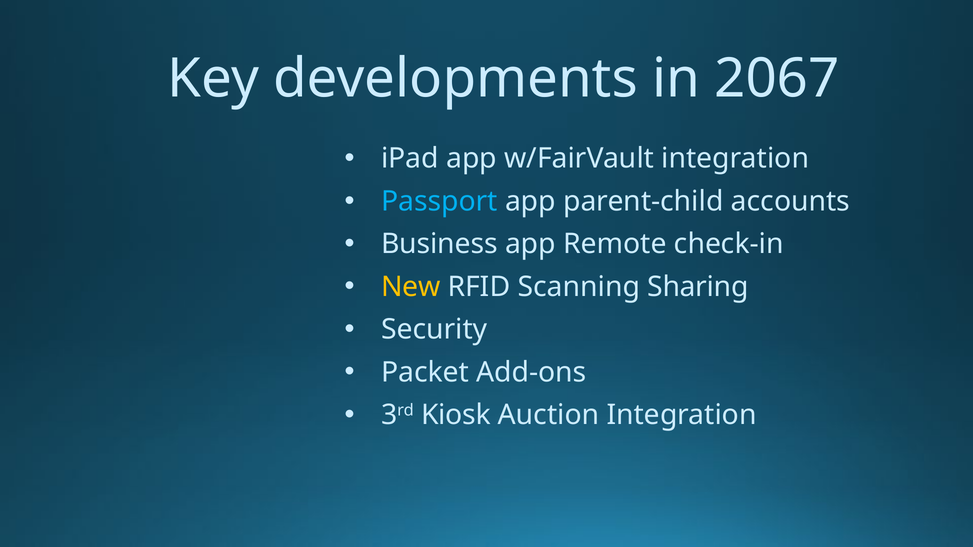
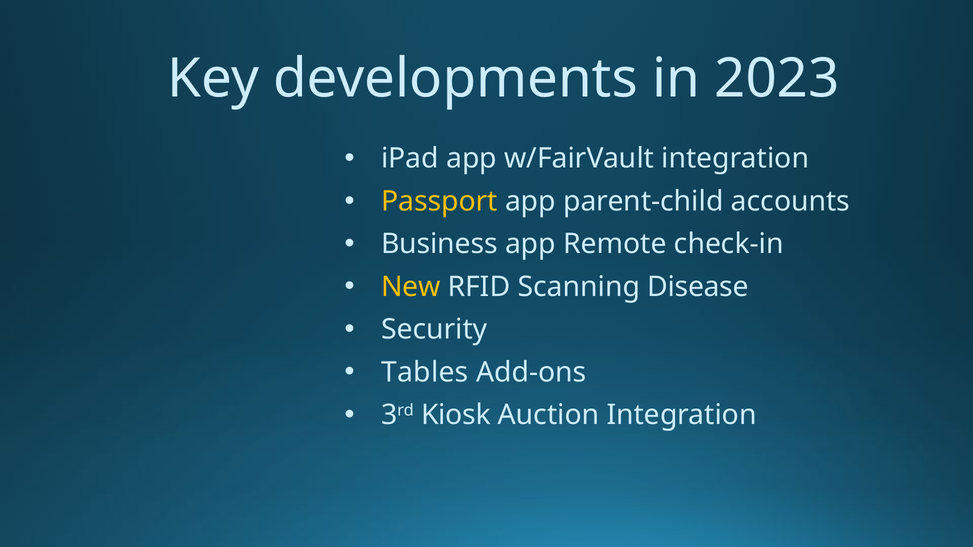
2067: 2067 -> 2023 (777, 79)
Passport colour: light blue -> yellow (439, 201)
Sharing: Sharing -> Disease (698, 287)
Packet: Packet -> Tables (425, 372)
